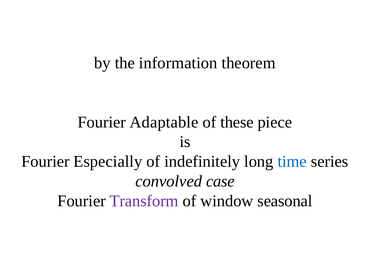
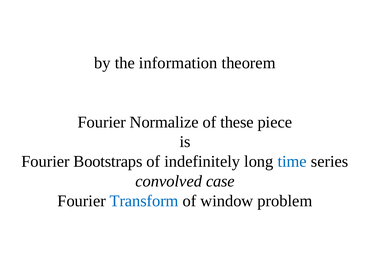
Adaptable: Adaptable -> Normalize (164, 122)
Especially: Especially -> Bootstraps (108, 162)
Transform colour: purple -> blue (144, 201)
seasonal: seasonal -> problem (285, 201)
